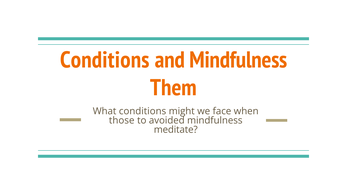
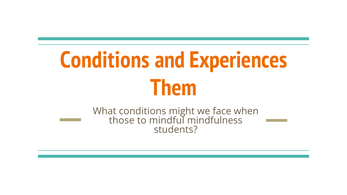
and Mindfulness: Mindfulness -> Experiences (238, 60)
avoided: avoided -> mindful (167, 121)
meditate: meditate -> students (176, 130)
